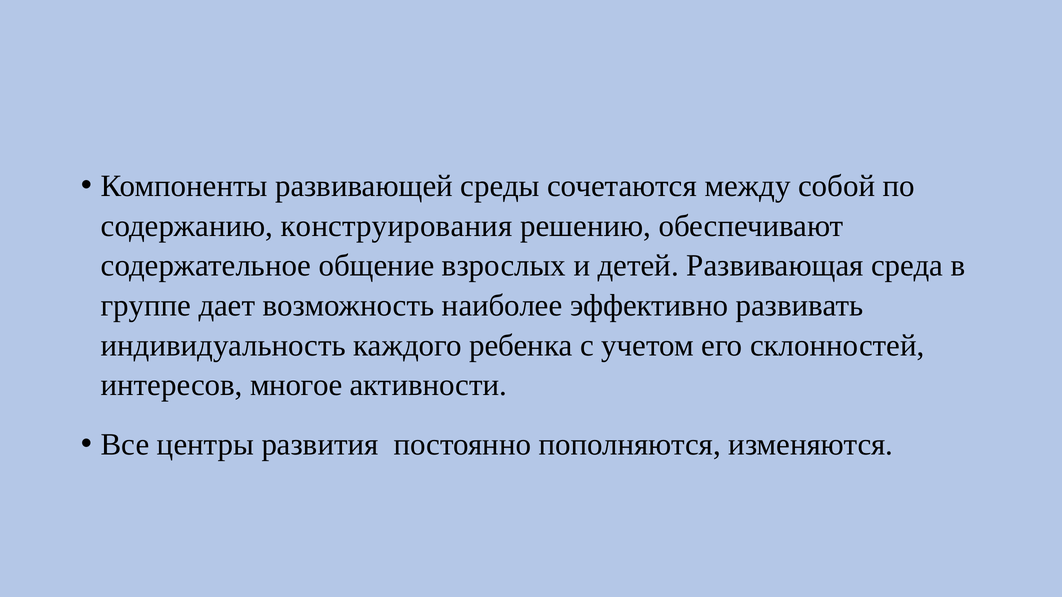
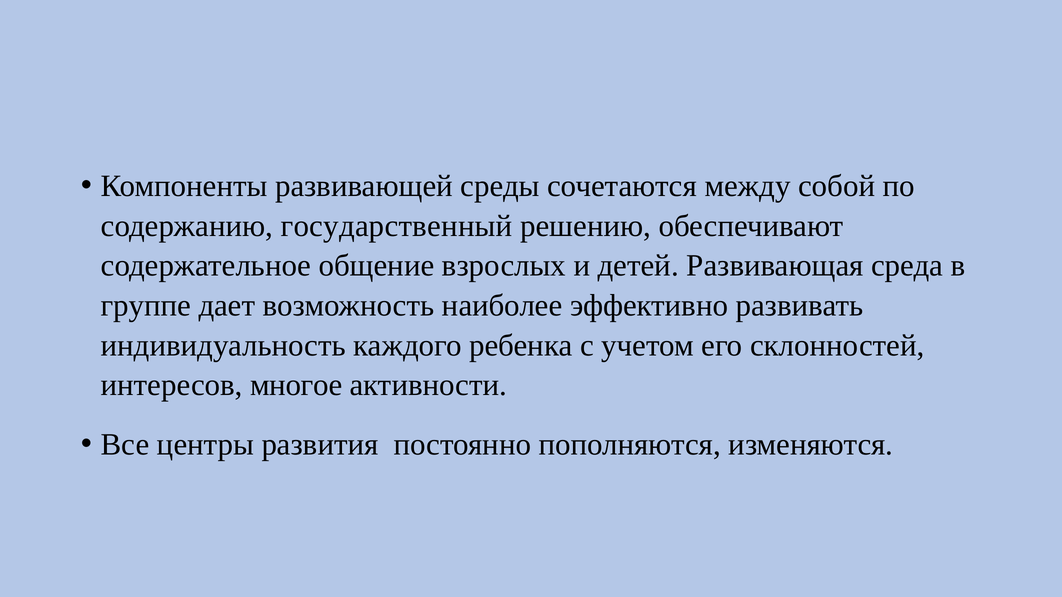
конструирования: конструирования -> государственный (397, 226)
